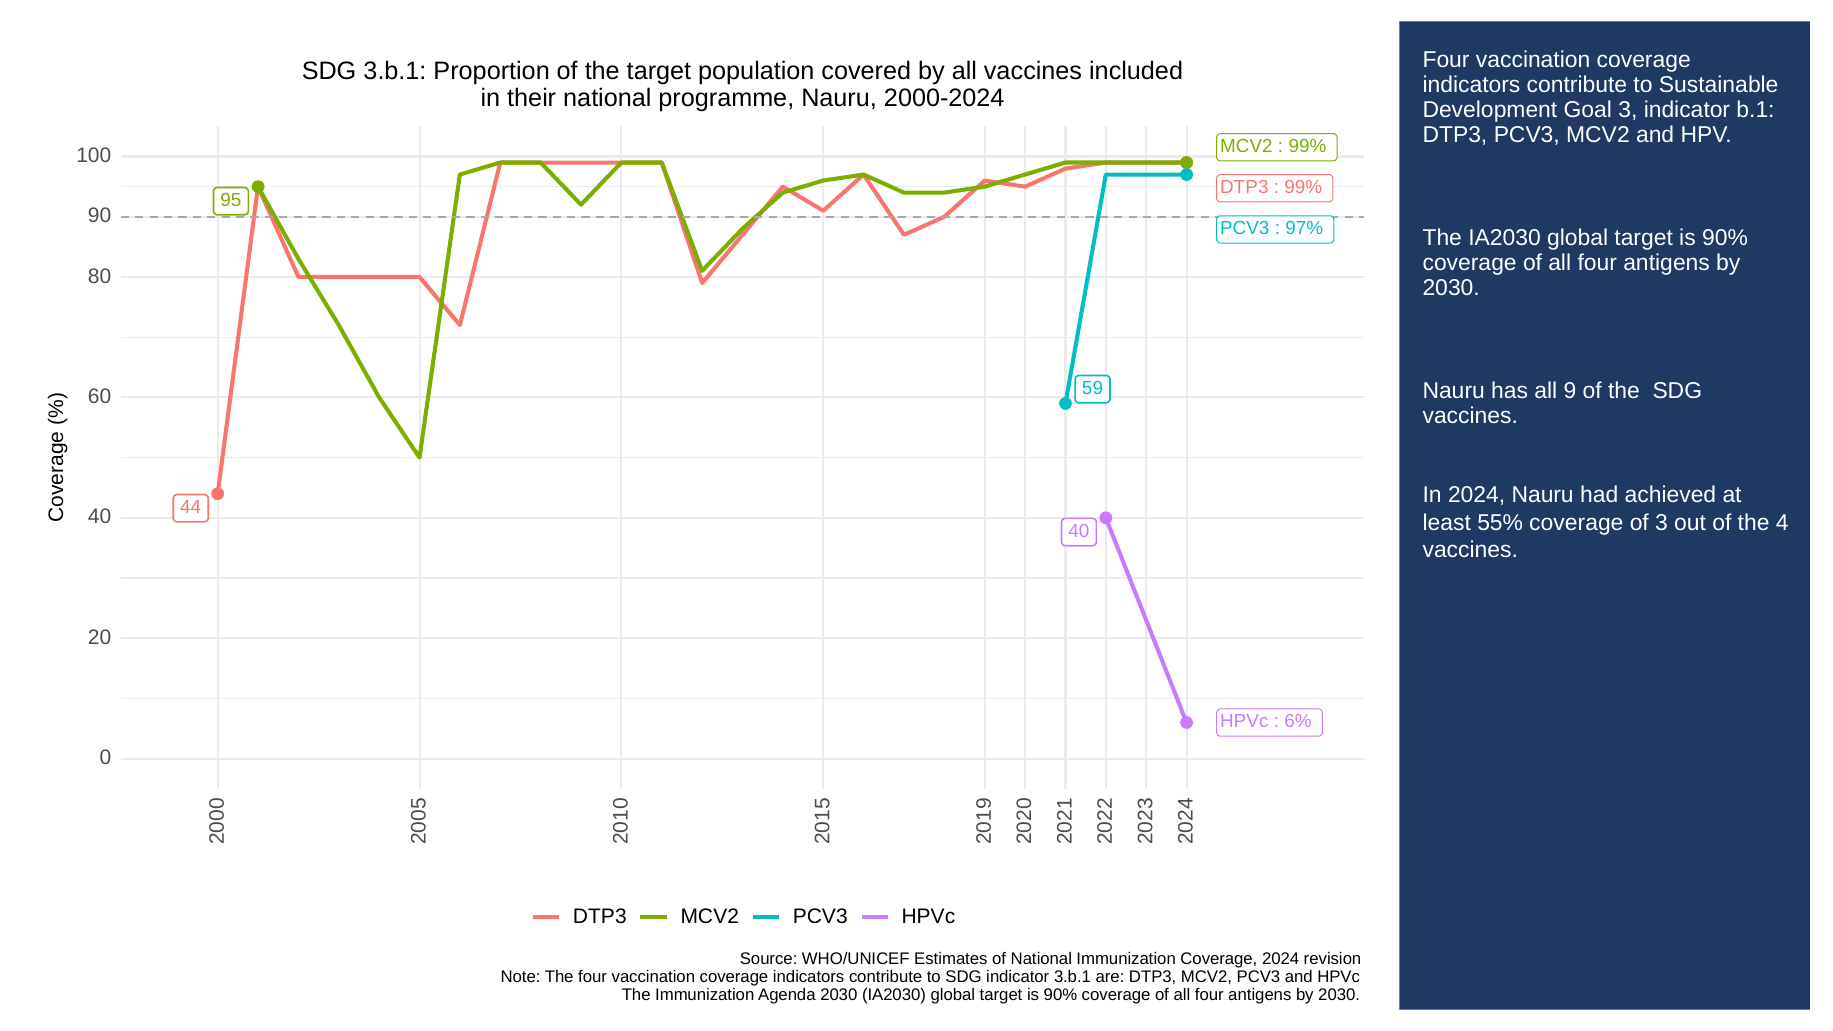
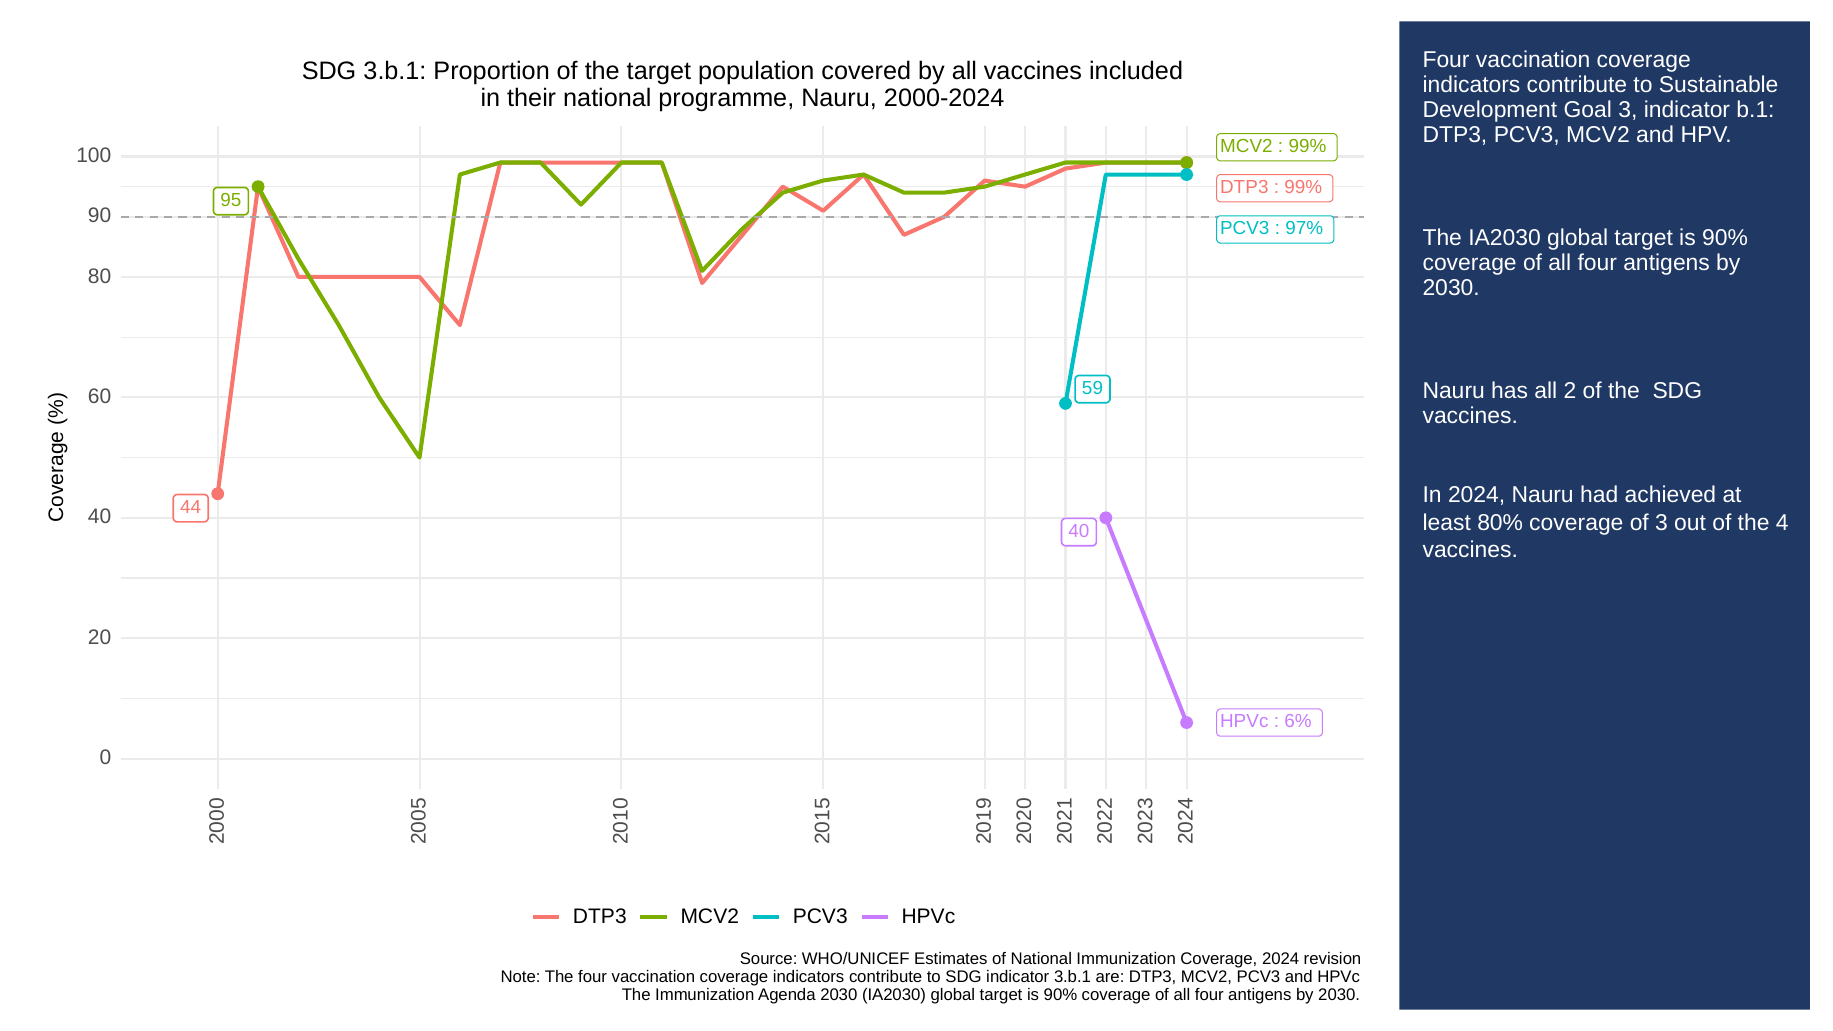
all 9: 9 -> 2 (1570, 391)
55%: 55% -> 80% (1500, 523)
